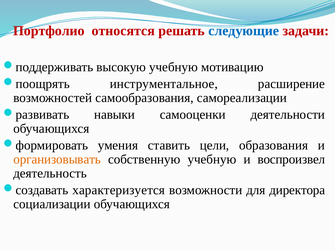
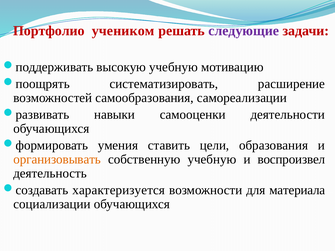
относятся: относятся -> учеником (123, 31)
следующие colour: blue -> purple (244, 31)
инструментальное: инструментальное -> систематизировать (164, 84)
директора: директора -> материала (297, 190)
